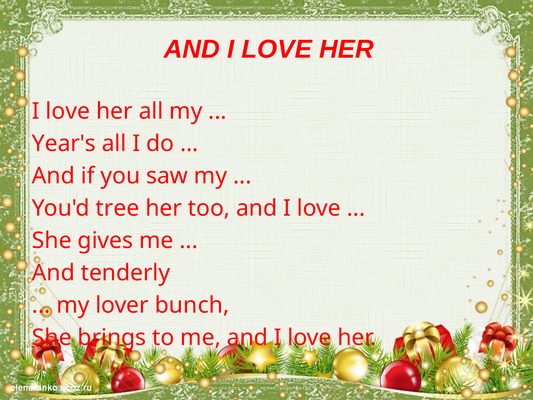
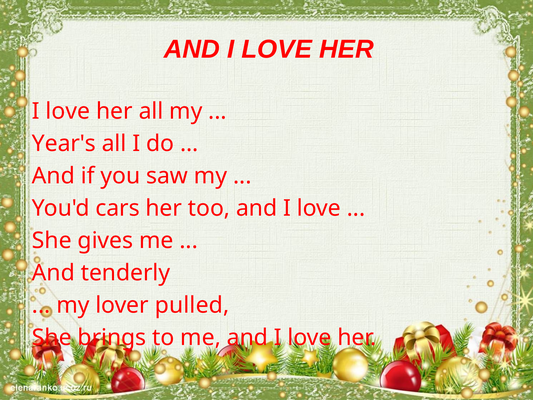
tree: tree -> cars (118, 208)
bunch: bunch -> pulled (192, 305)
